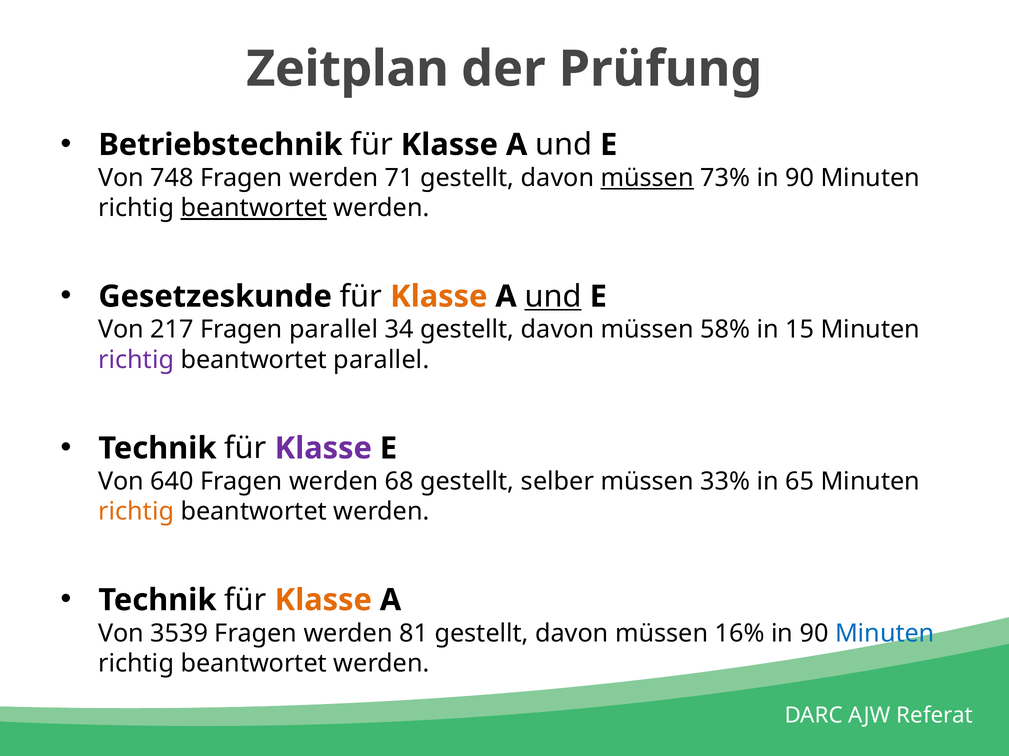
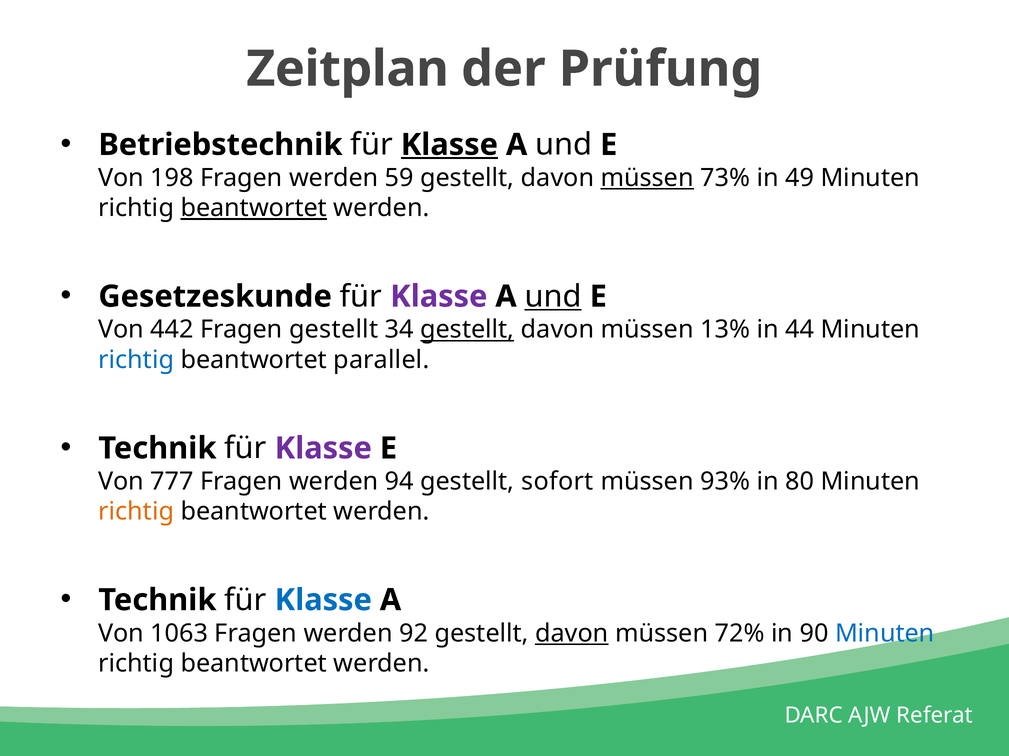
Klasse underline: none -> present (449, 145)
748: 748 -> 198 (172, 178)
71: 71 -> 59 (399, 178)
73% in 90: 90 -> 49 (800, 178)
Klasse colour: orange -> purple (439, 297)
217: 217 -> 442 (172, 330)
Fragen parallel: parallel -> gestellt (334, 330)
gestellt underline: none -> present (467, 330)
58%: 58% -> 13% (725, 330)
15: 15 -> 44 (800, 330)
richtig colour: purple -> blue (136, 360)
640: 640 -> 777 (172, 482)
68: 68 -> 94 (399, 482)
selber: selber -> sofort (557, 482)
33%: 33% -> 93% (725, 482)
65: 65 -> 80 (800, 482)
Klasse colour: orange -> blue (323, 601)
3539: 3539 -> 1063 (179, 634)
81: 81 -> 92 (414, 634)
davon underline: none -> present (572, 634)
16%: 16% -> 72% (740, 634)
